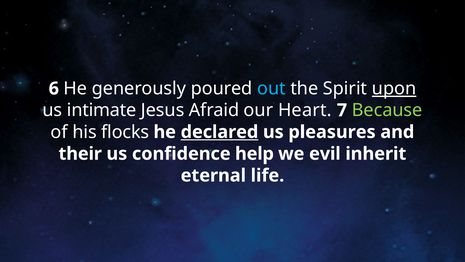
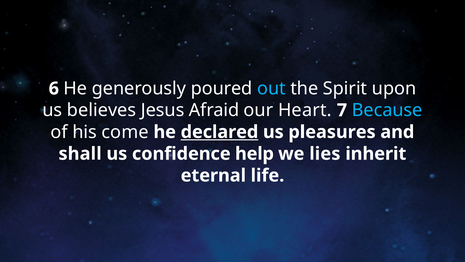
upon underline: present -> none (394, 88)
intimate: intimate -> believes (102, 110)
Because colour: light green -> light blue (387, 110)
flocks: flocks -> come (125, 132)
their: their -> shall (80, 154)
evil: evil -> lies (325, 154)
